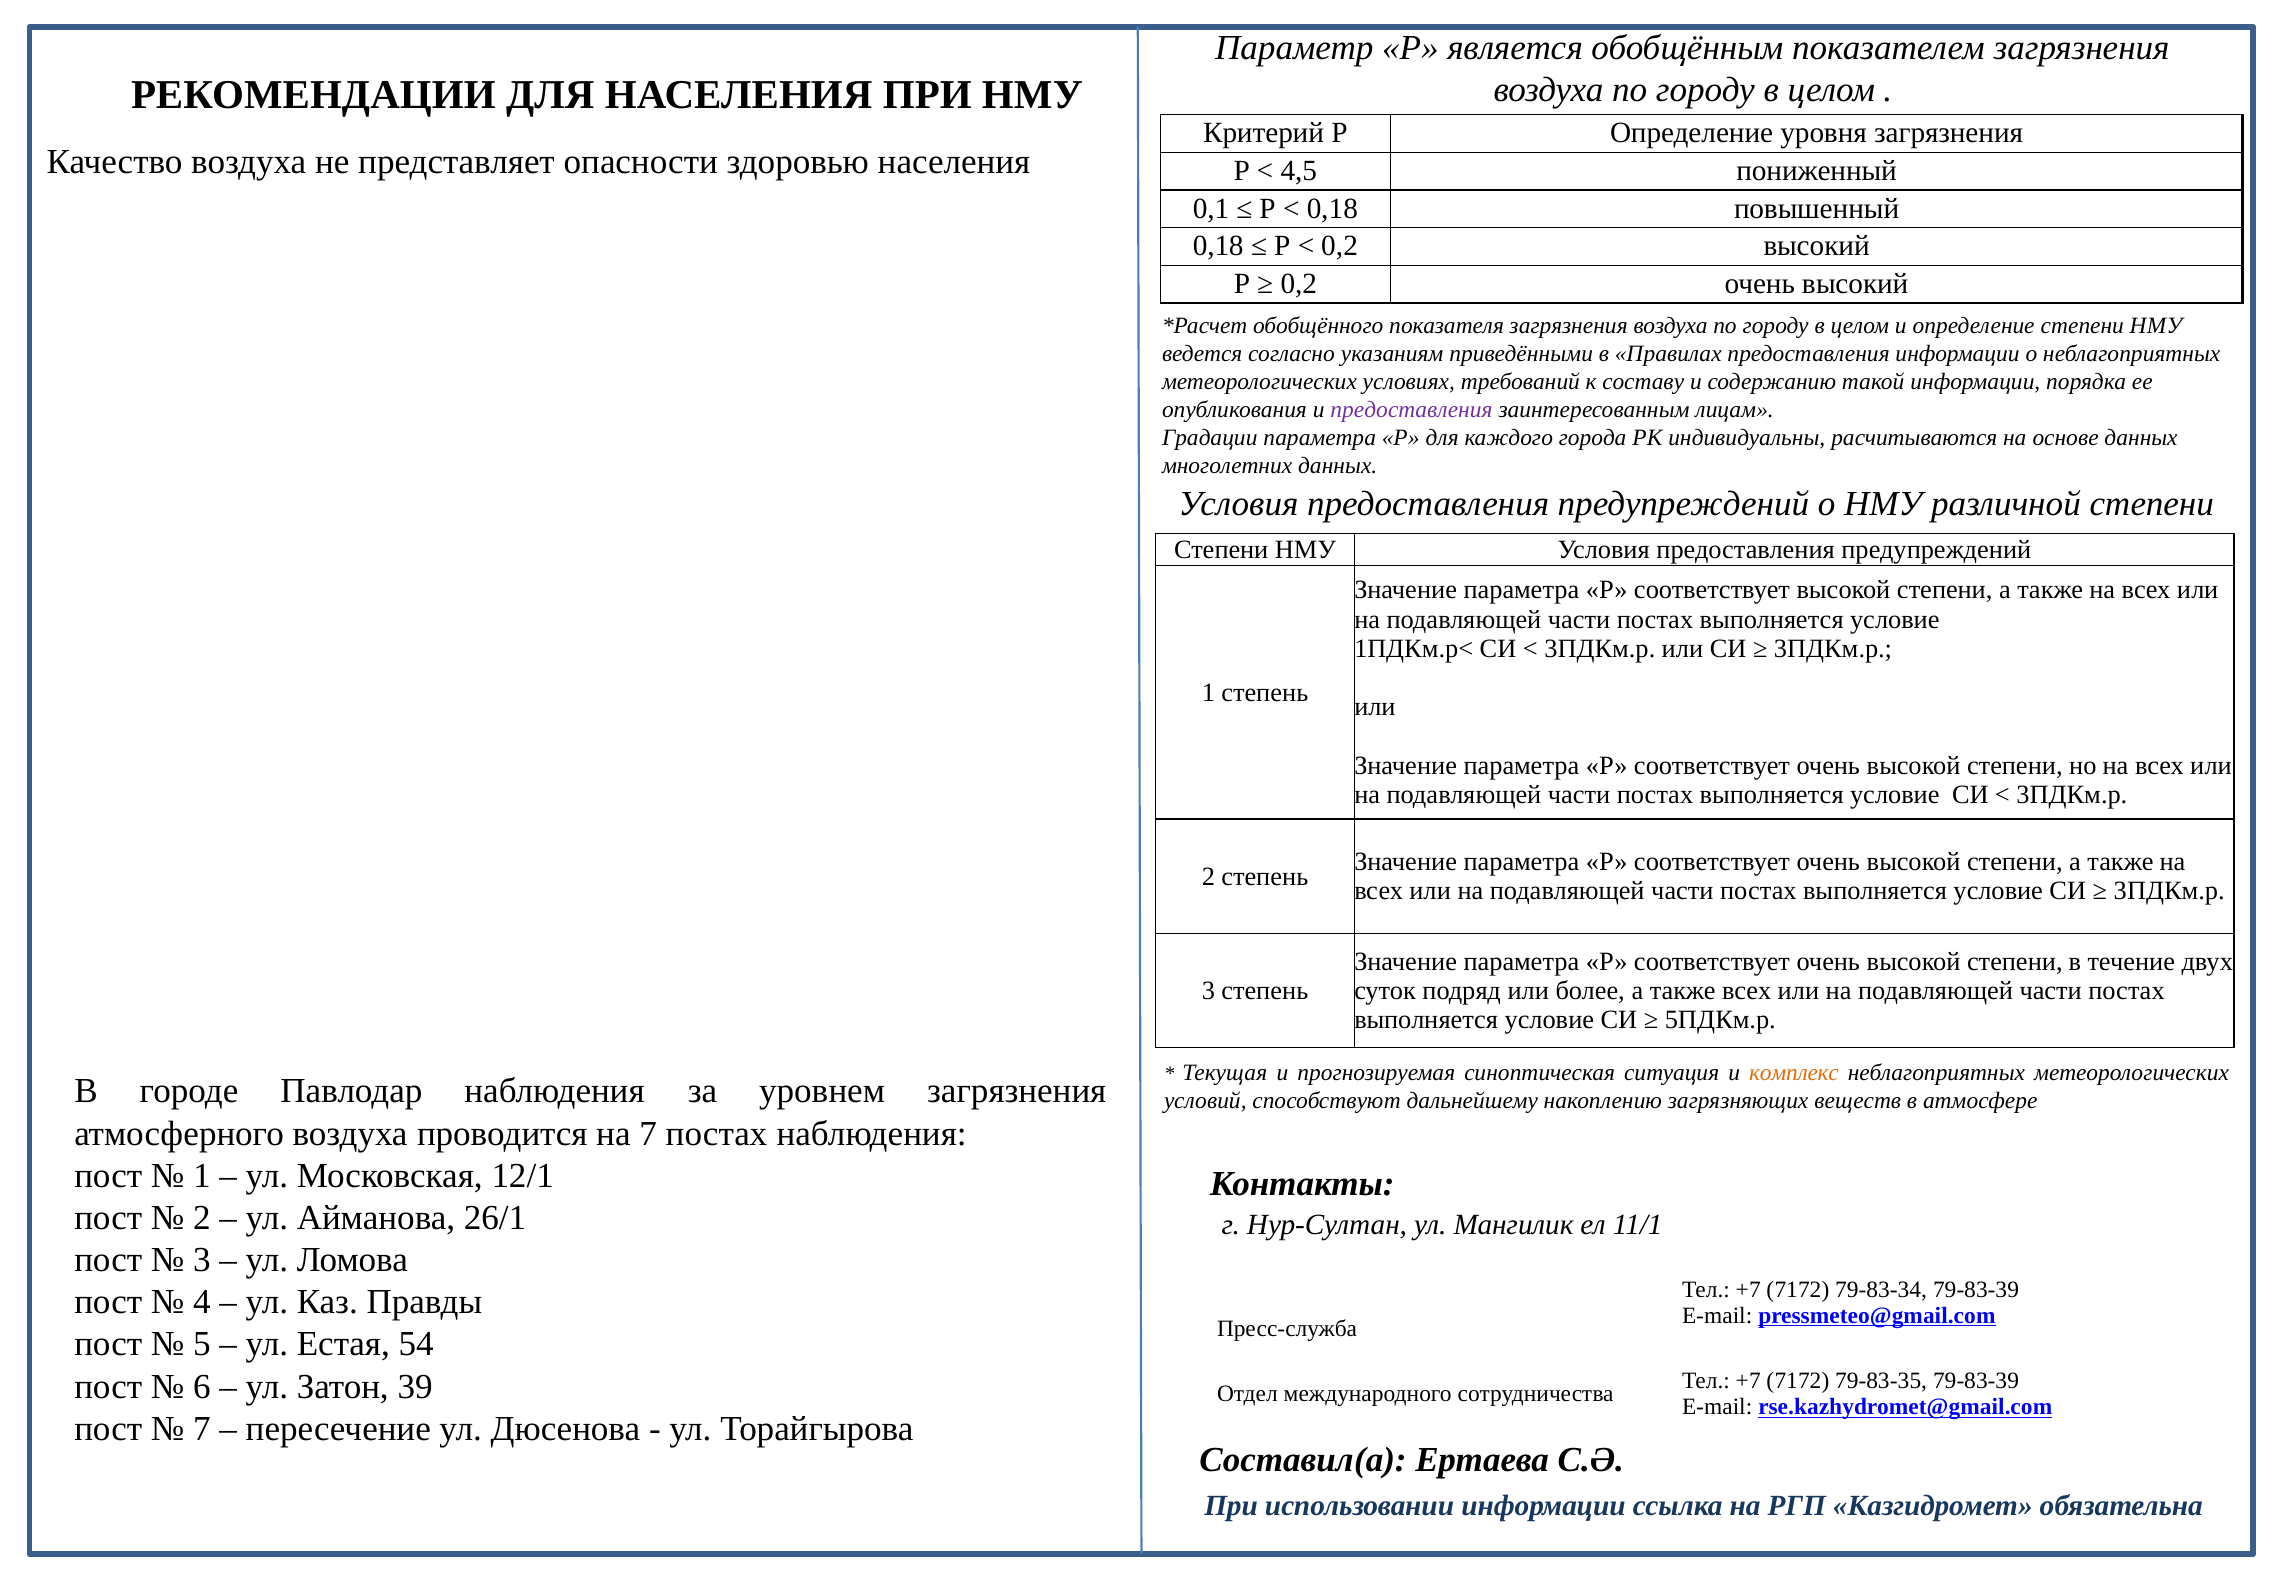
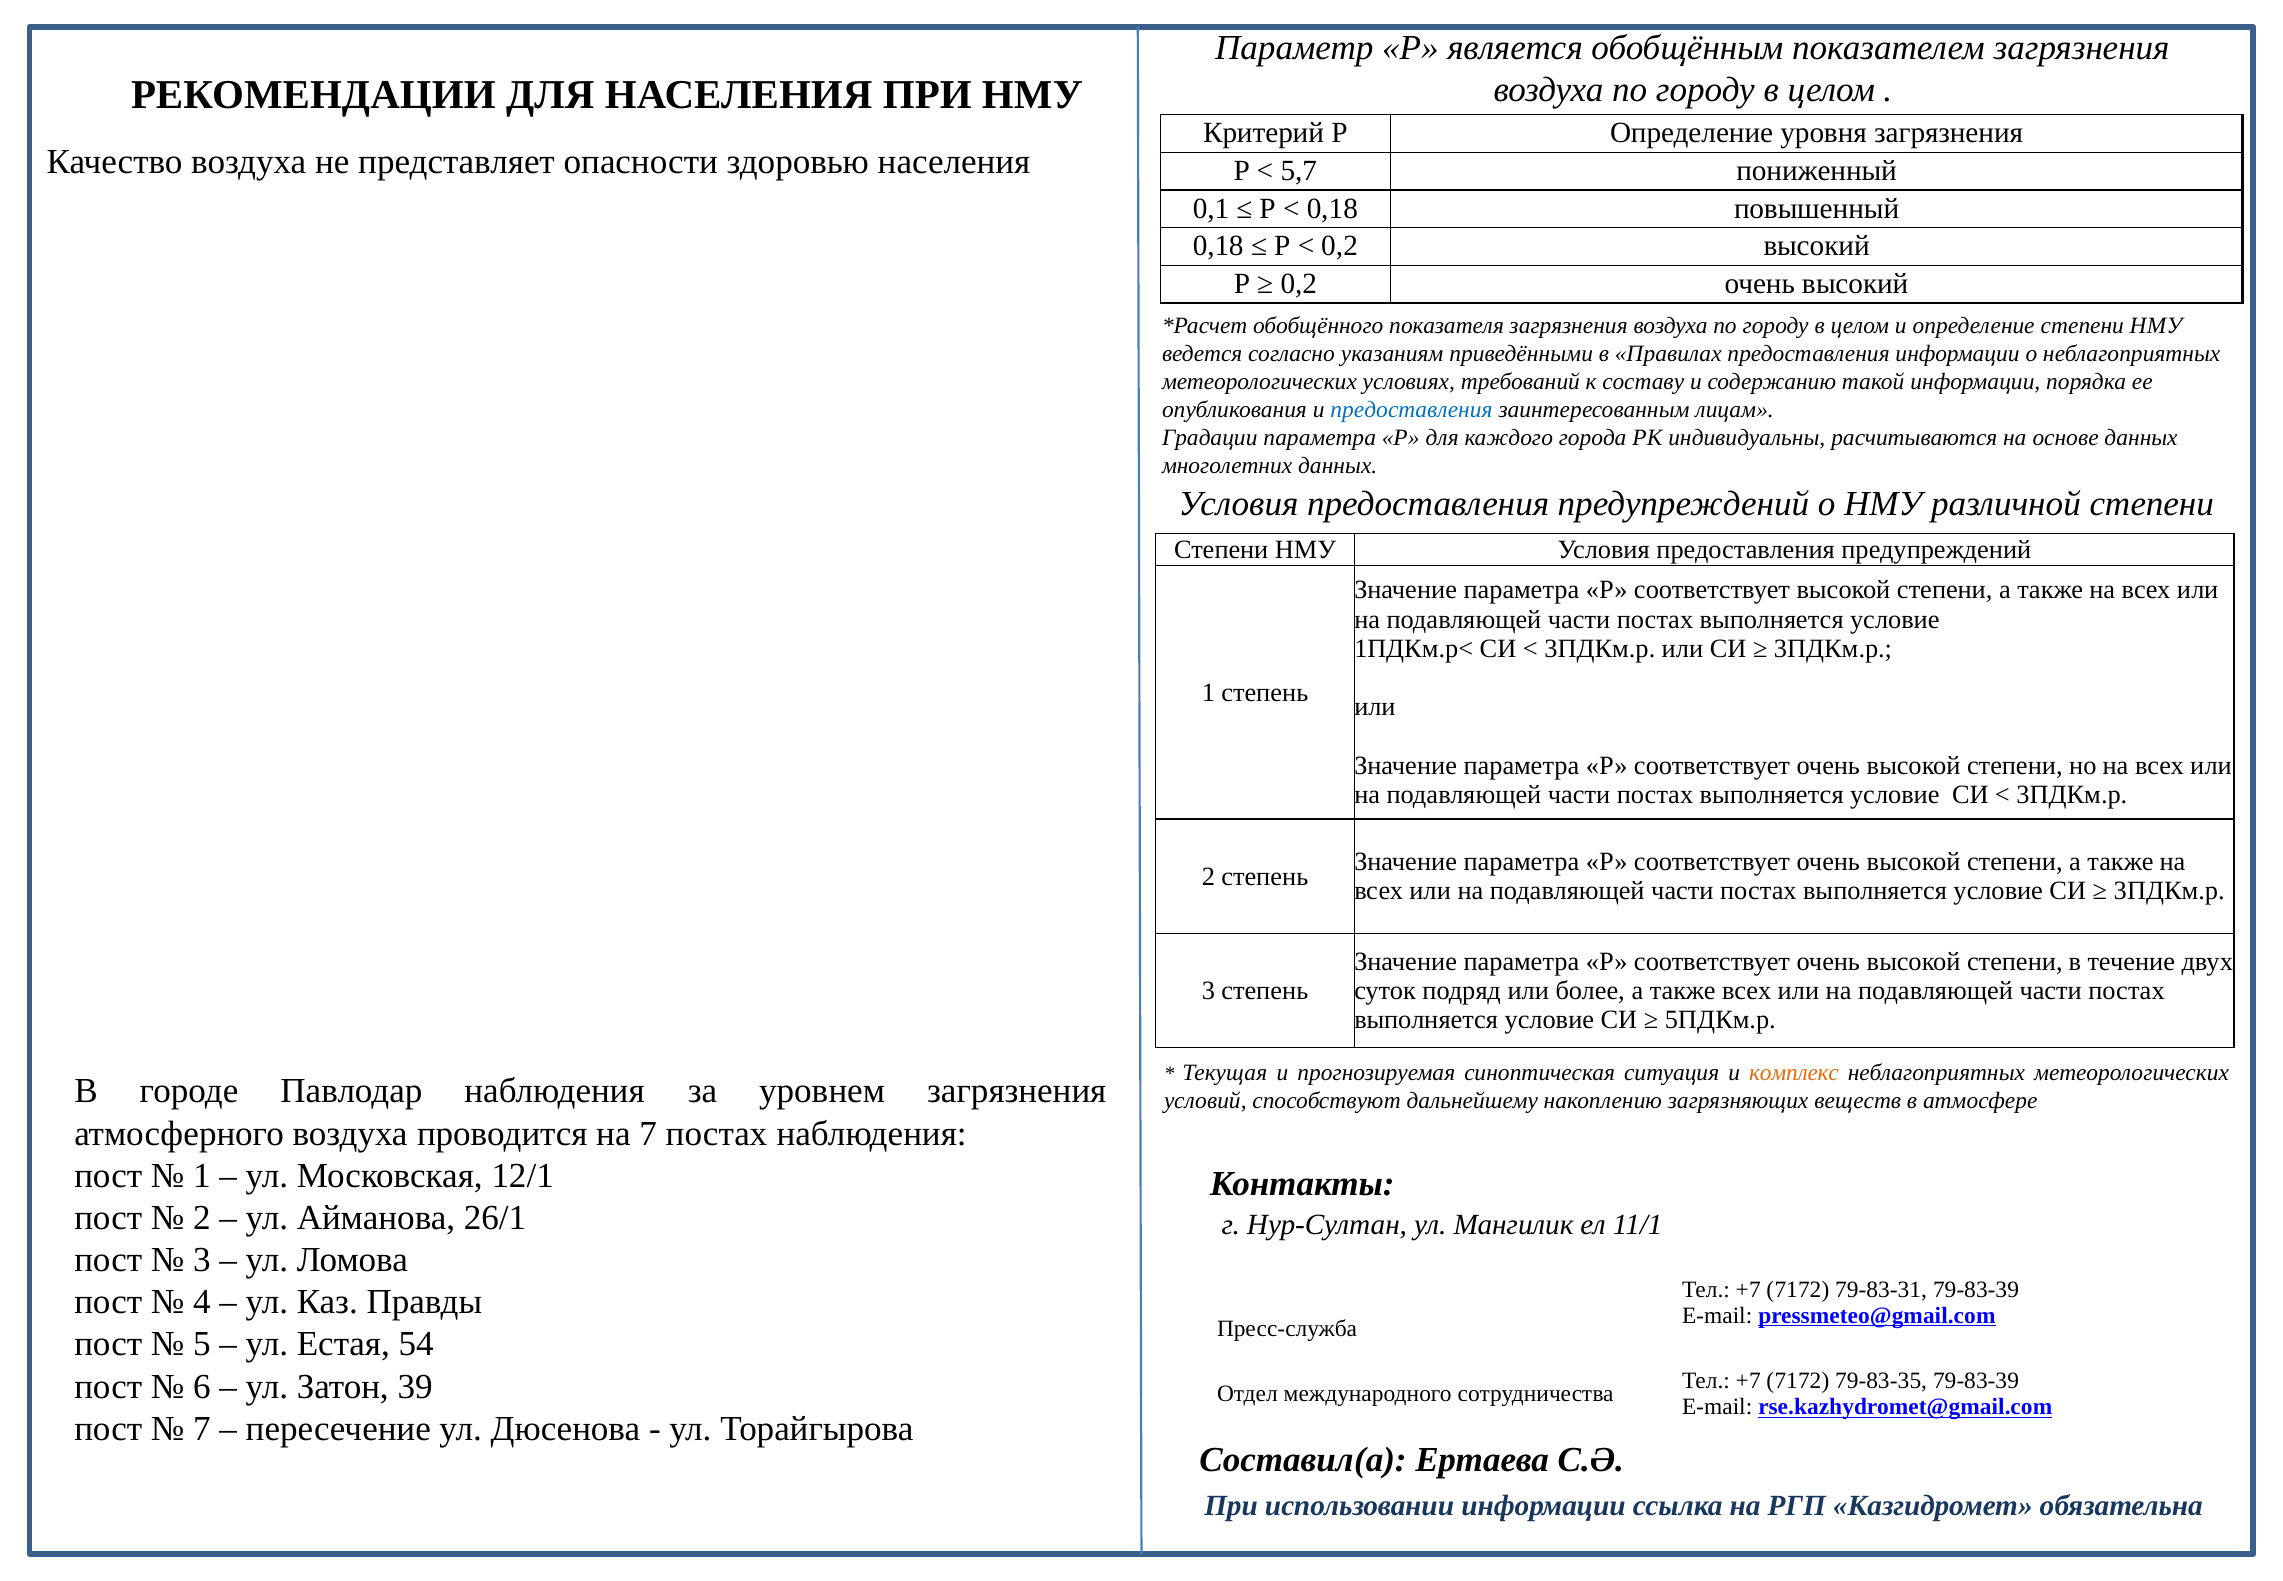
4,5: 4,5 -> 5,7 (1299, 171)
предоставления colour: purple -> blue (1411, 410)
79-83-34: 79-83-34 -> 79-83-31 (1881, 1289)
